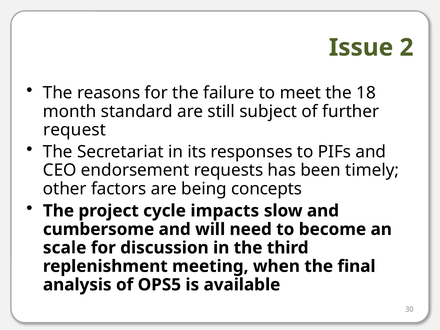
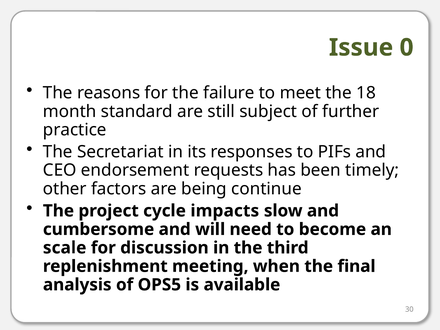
2: 2 -> 0 (407, 48)
request: request -> practice (75, 130)
concepts: concepts -> continue (266, 189)
